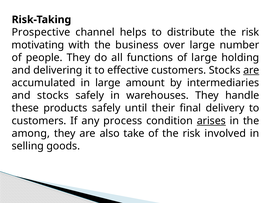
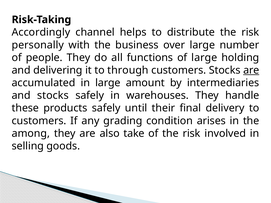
Prospective: Prospective -> Accordingly (41, 32)
motivating: motivating -> personally (38, 45)
effective: effective -> through (128, 70)
process: process -> grading (123, 121)
arises underline: present -> none (211, 121)
